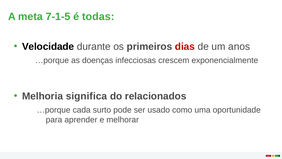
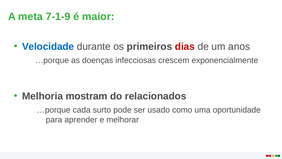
7-1-5: 7-1-5 -> 7-1-9 (58, 17)
todas: todas -> maior (98, 17)
Velocidade colour: black -> blue (48, 46)
significa: significa -> mostram (87, 96)
